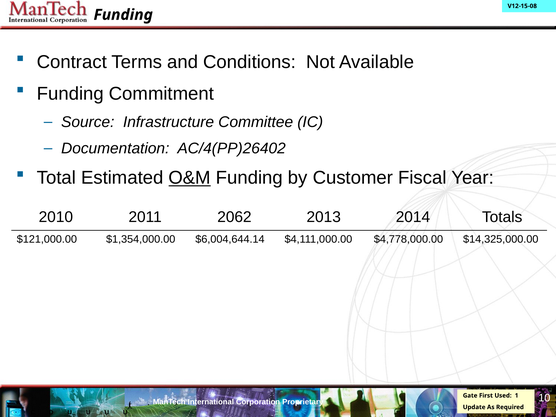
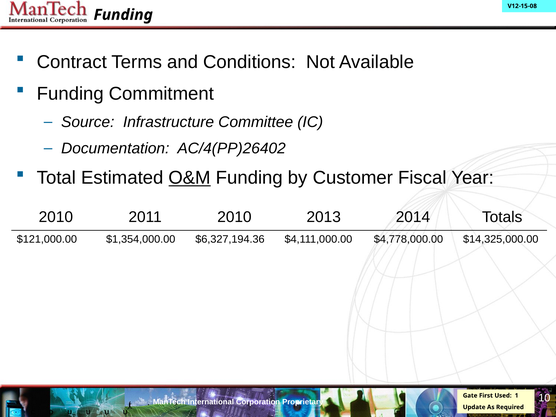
2011 2062: 2062 -> 2010 (234, 217)
$6,004,644.14: $6,004,644.14 -> $6,327,194.36 (230, 239)
